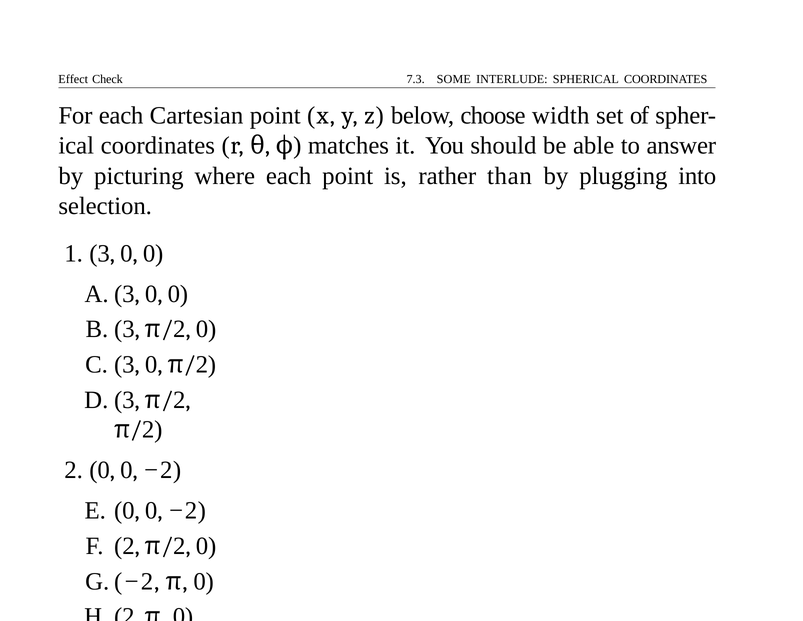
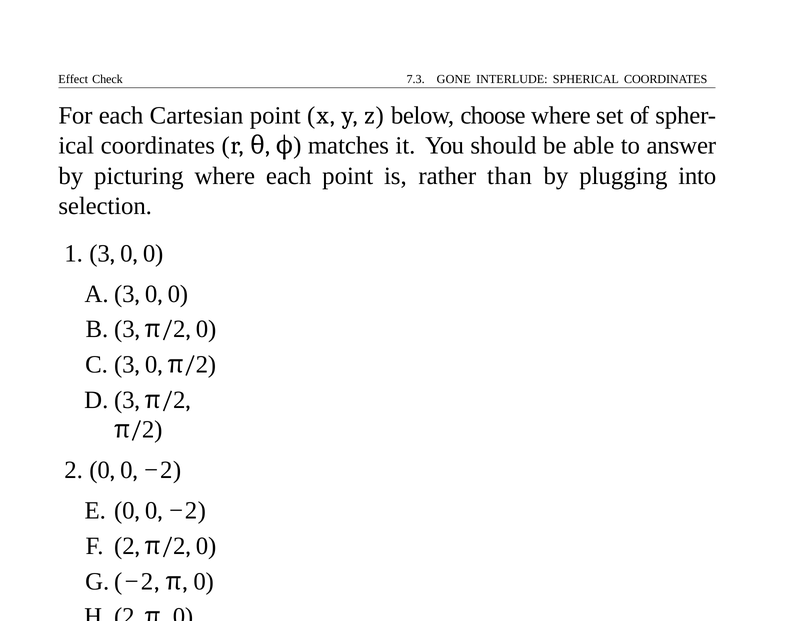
SOME: SOME -> GONE (454, 79)
choose width: width -> where (561, 116)
